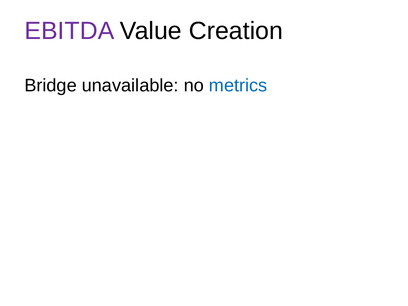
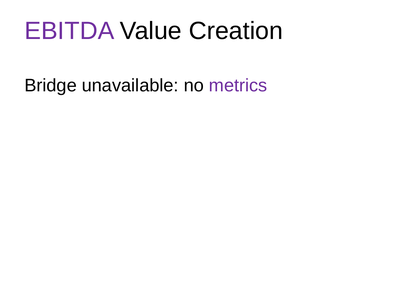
metrics colour: blue -> purple (238, 86)
